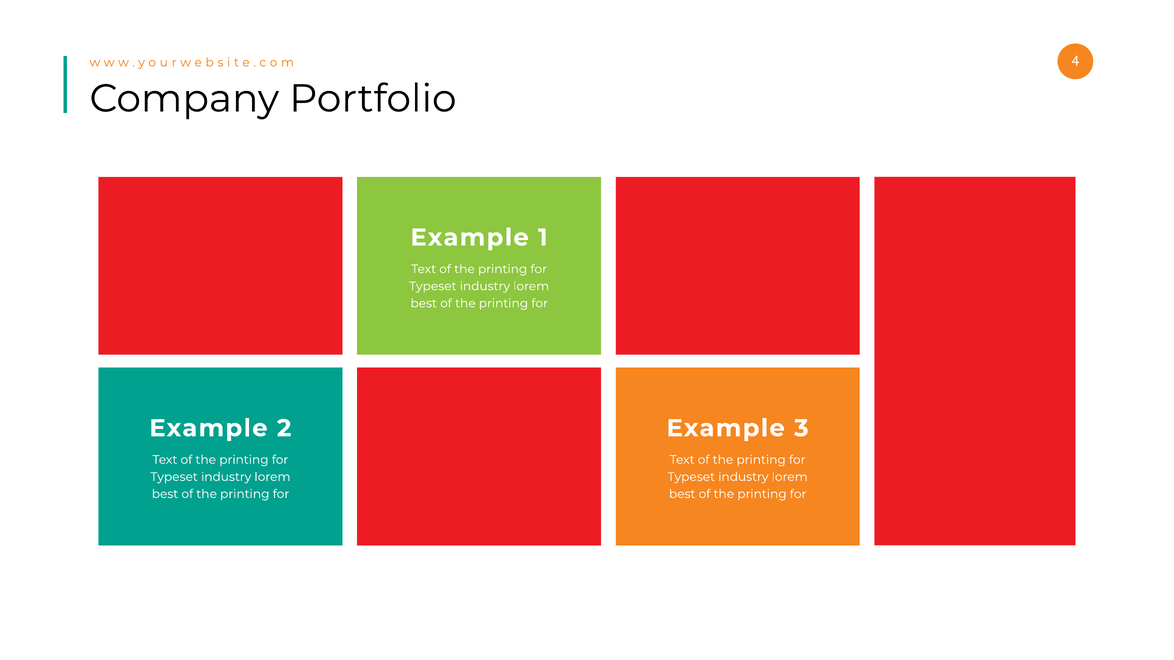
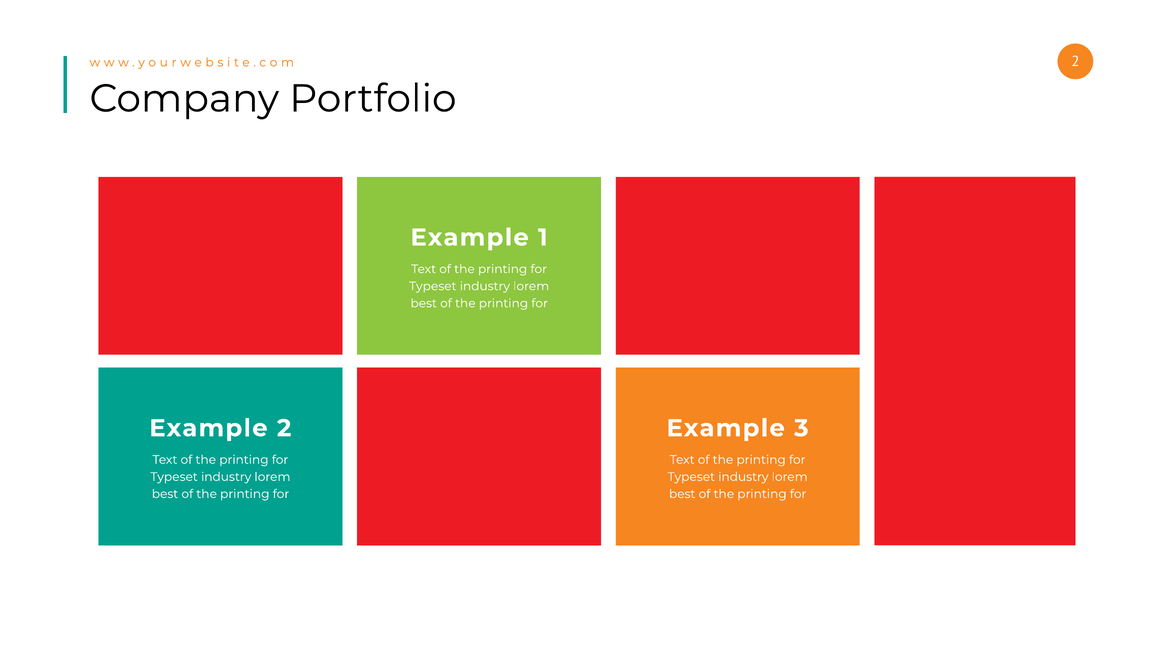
4: 4 -> 2 (1075, 62)
